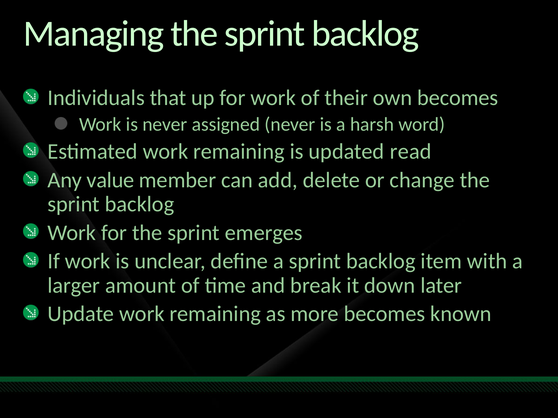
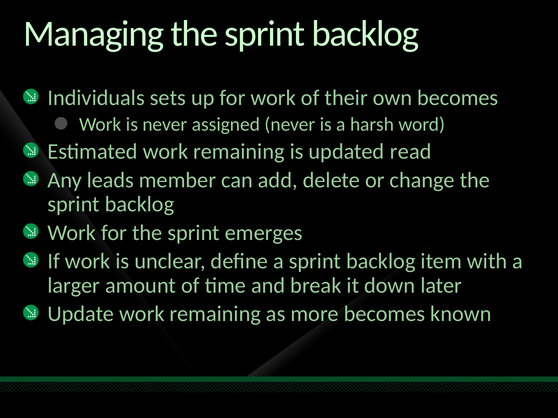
that: that -> sets (168, 98)
value: value -> leads (110, 180)
